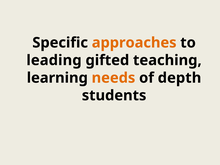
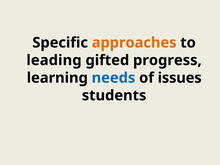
teaching: teaching -> progress (167, 60)
needs colour: orange -> blue (113, 78)
depth: depth -> issues (180, 78)
